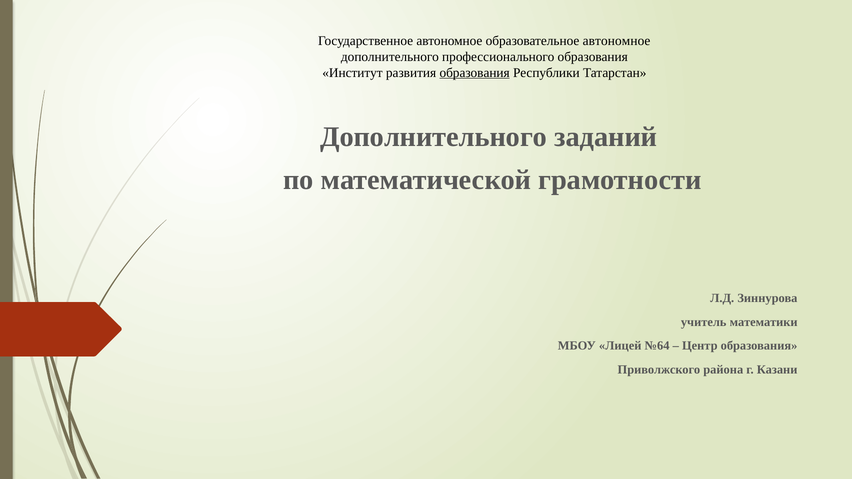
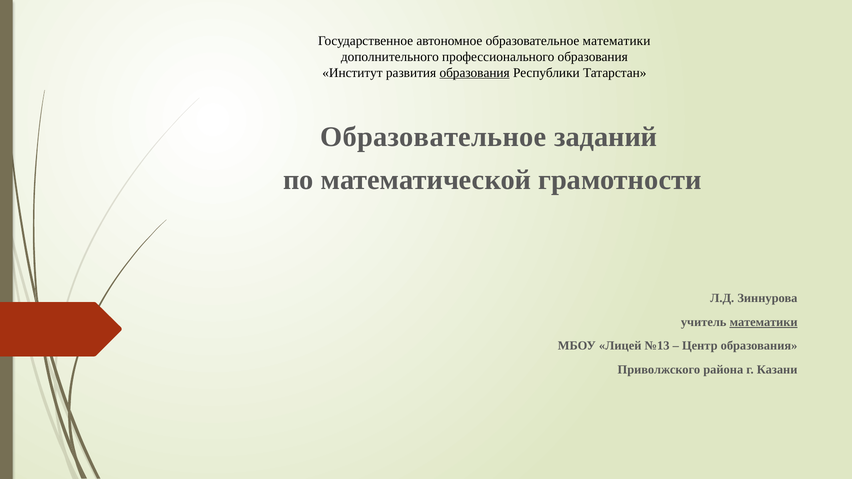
образовательное автономное: автономное -> математики (617, 41)
Дополнительного: Дополнительного -> Образовательное (433, 137)
математики underline: none -> present (764, 322)
№64: №64 -> №13 (657, 346)
